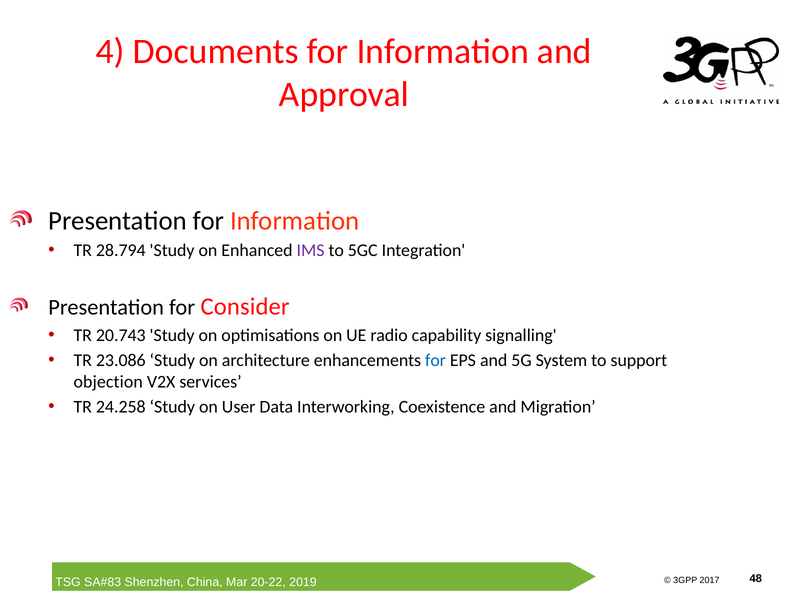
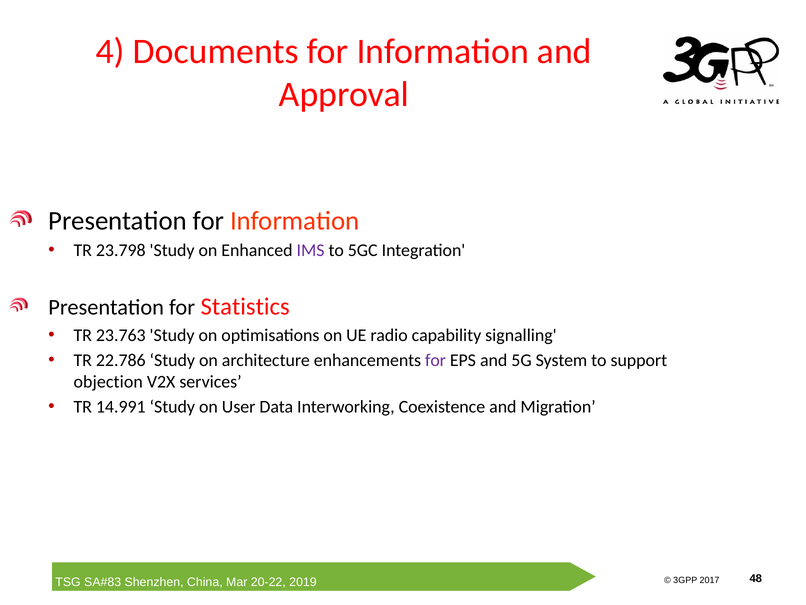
28.794: 28.794 -> 23.798 (121, 250)
Consider: Consider -> Statistics (245, 306)
20.743: 20.743 -> 23.763 (121, 335)
23.086: 23.086 -> 22.786 (121, 360)
for colour: blue -> purple (436, 360)
24.258: 24.258 -> 14.991 (121, 407)
